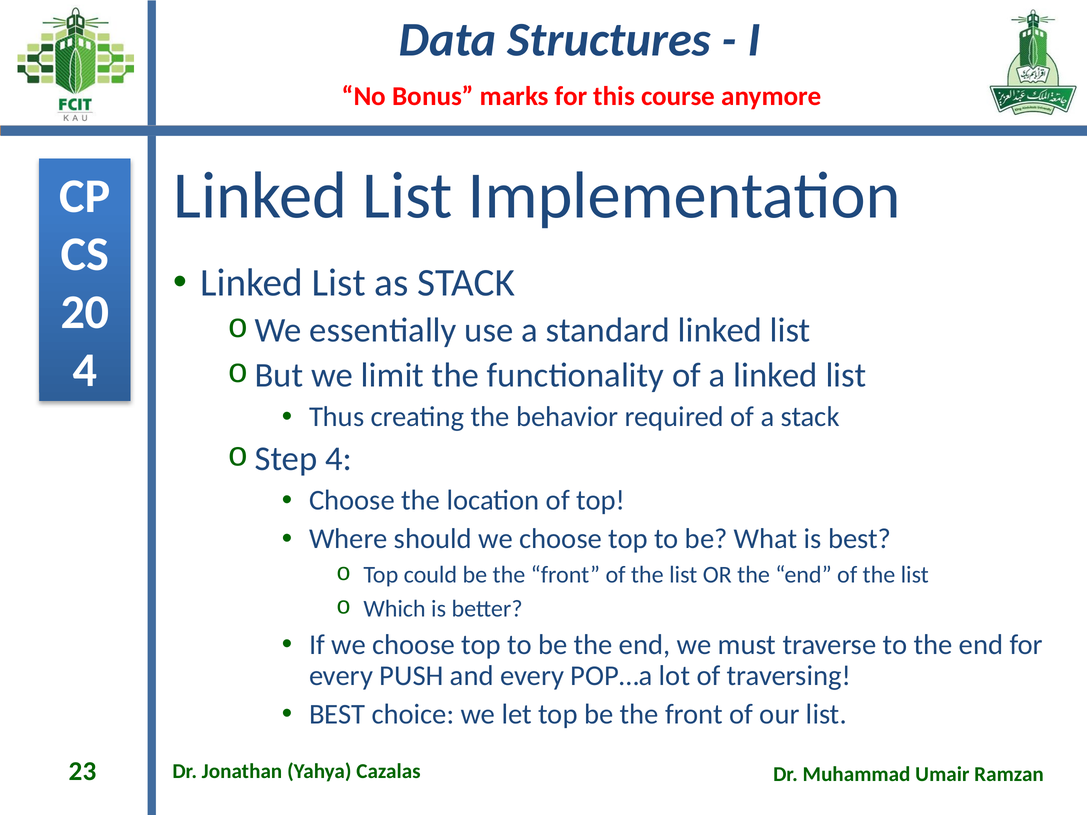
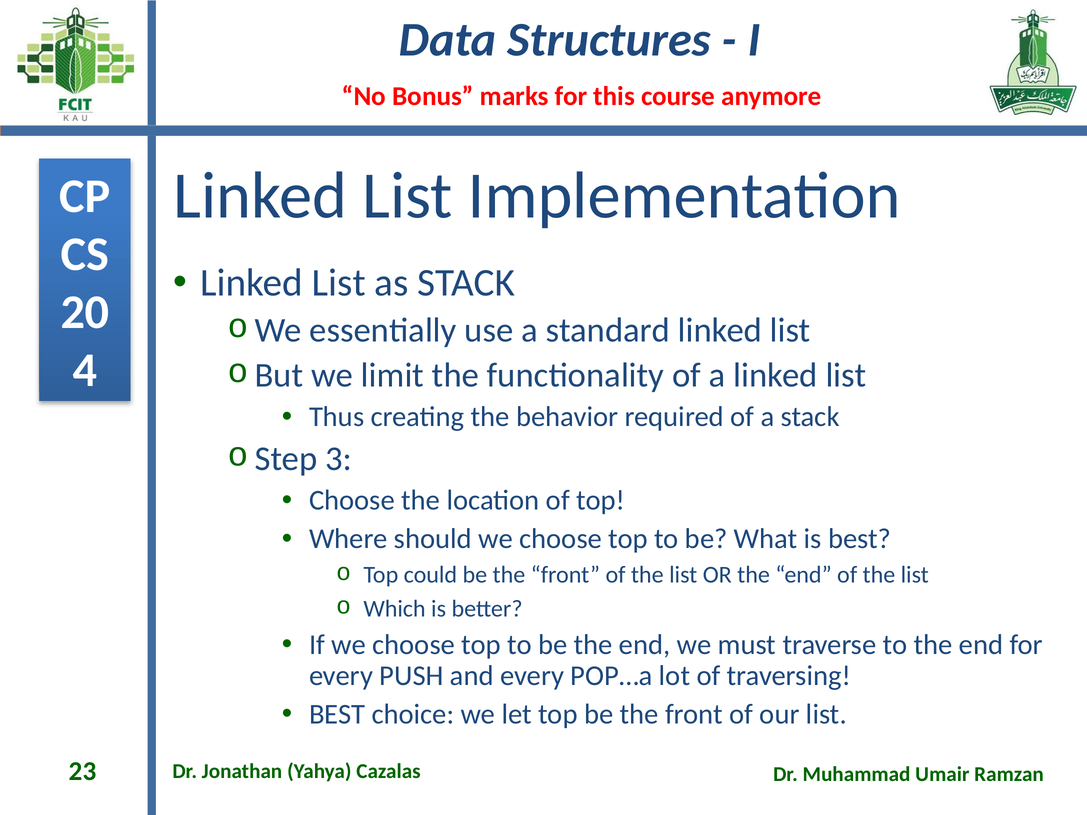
4: 4 -> 3 (339, 459)
